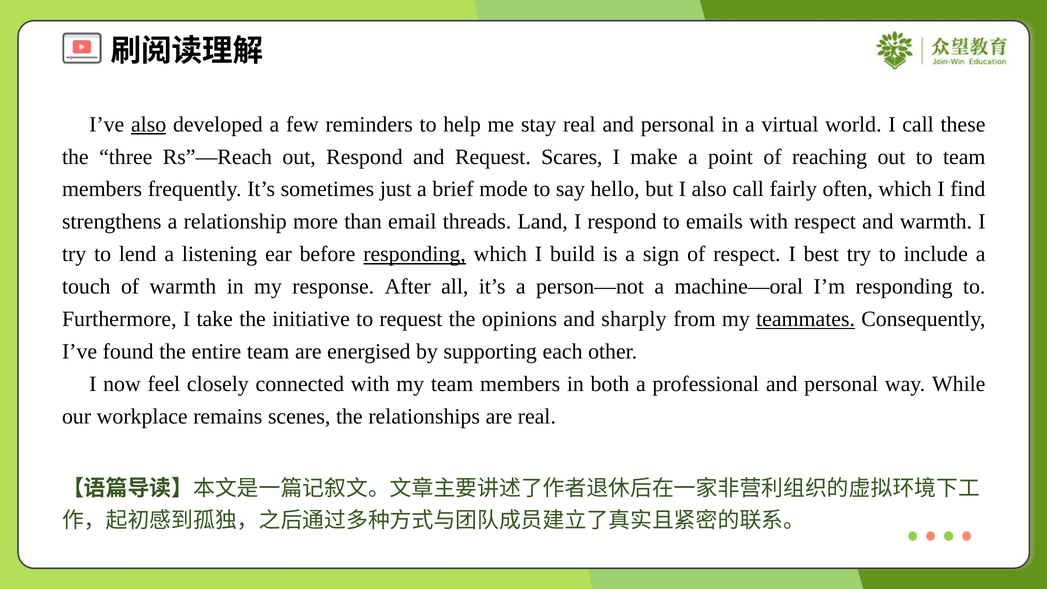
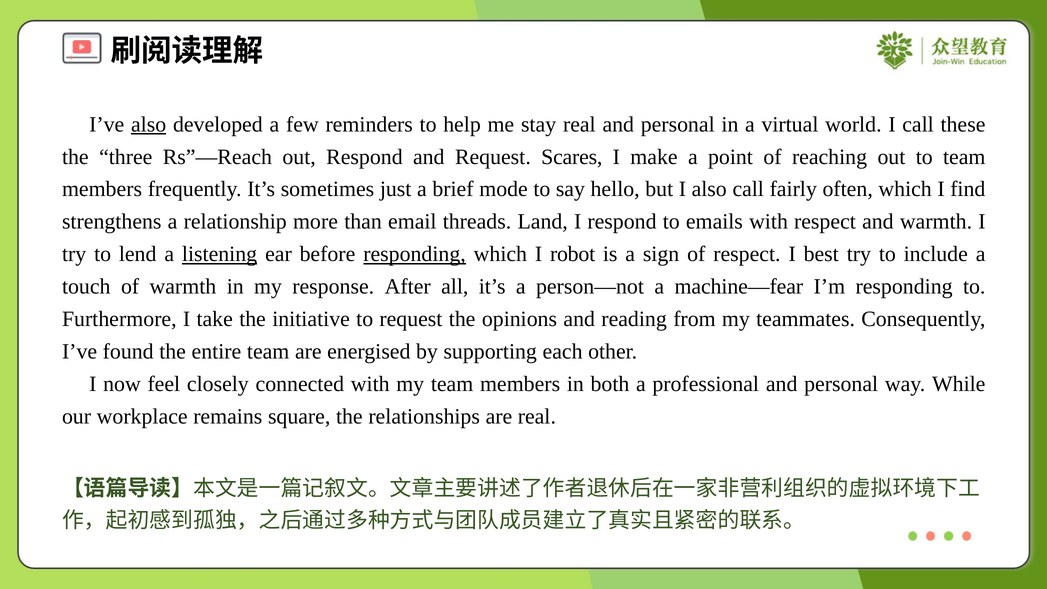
listening underline: none -> present (220, 254)
build: build -> robot (573, 254)
machine—oral: machine—oral -> machine—fear (739, 287)
sharply: sharply -> reading (634, 319)
teammates underline: present -> none (806, 319)
scenes: scenes -> square (299, 416)
